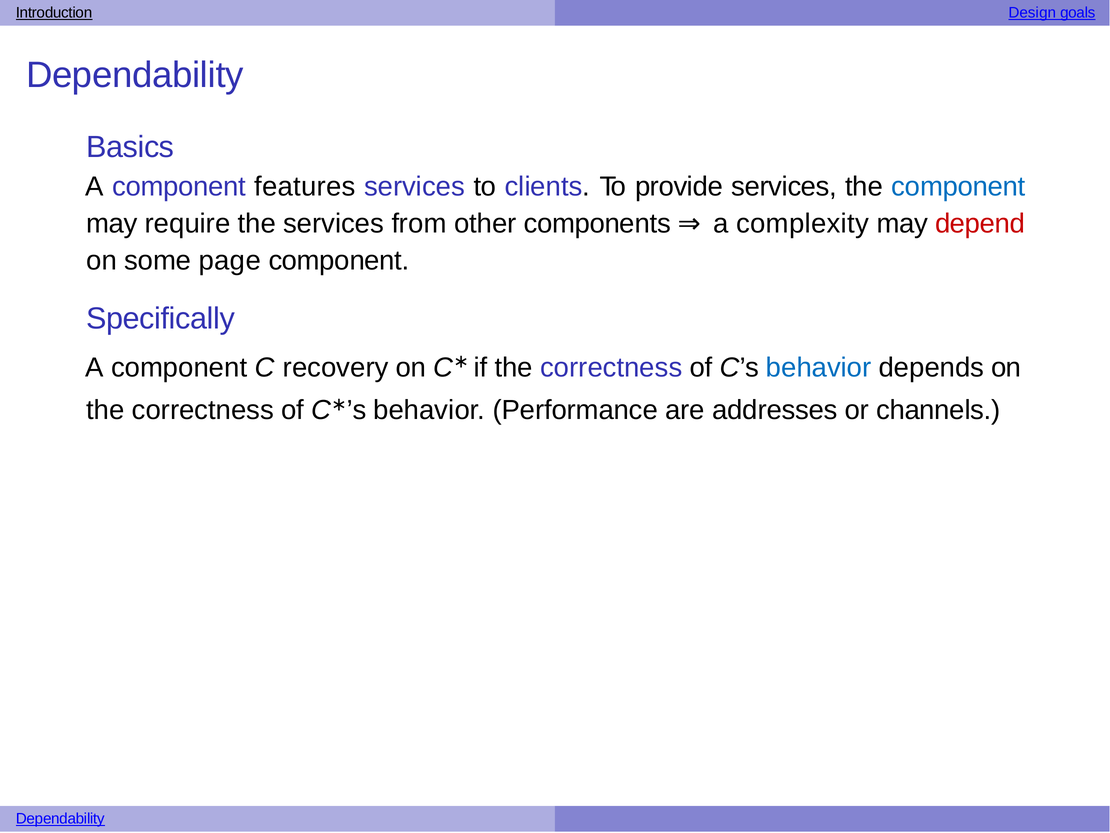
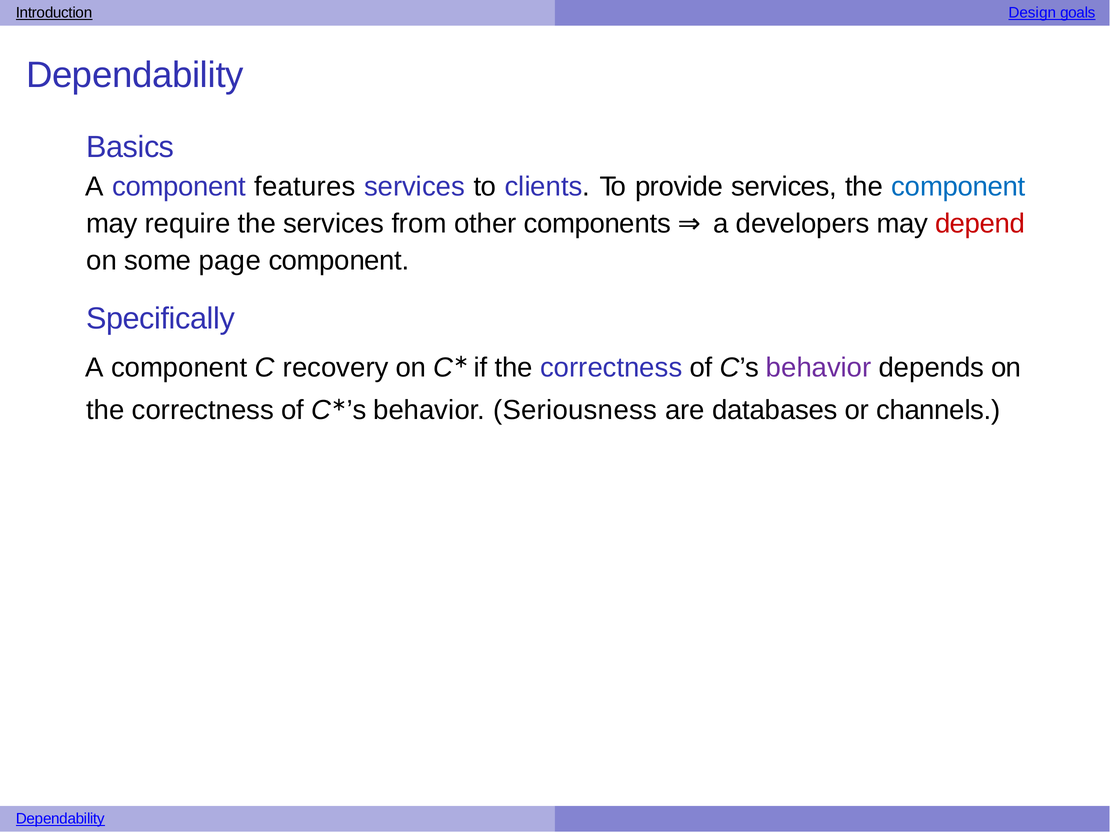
complexity: complexity -> developers (803, 224)
behavior colour: blue -> purple (819, 368)
Performance: Performance -> Seriousness (575, 410)
addresses: addresses -> databases (775, 410)
